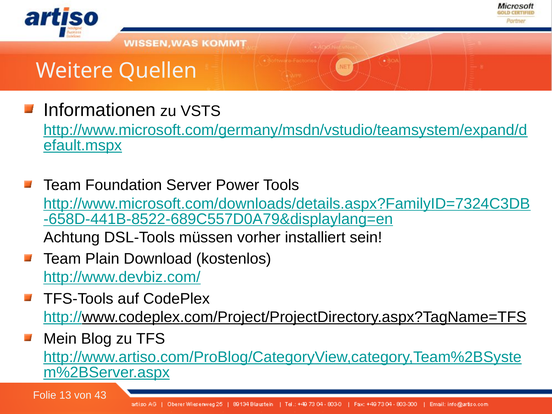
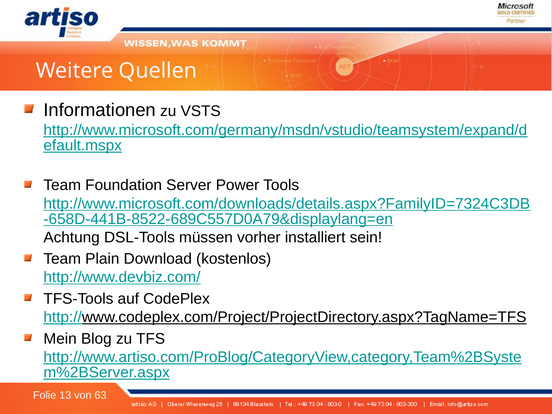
43: 43 -> 63 (100, 395)
